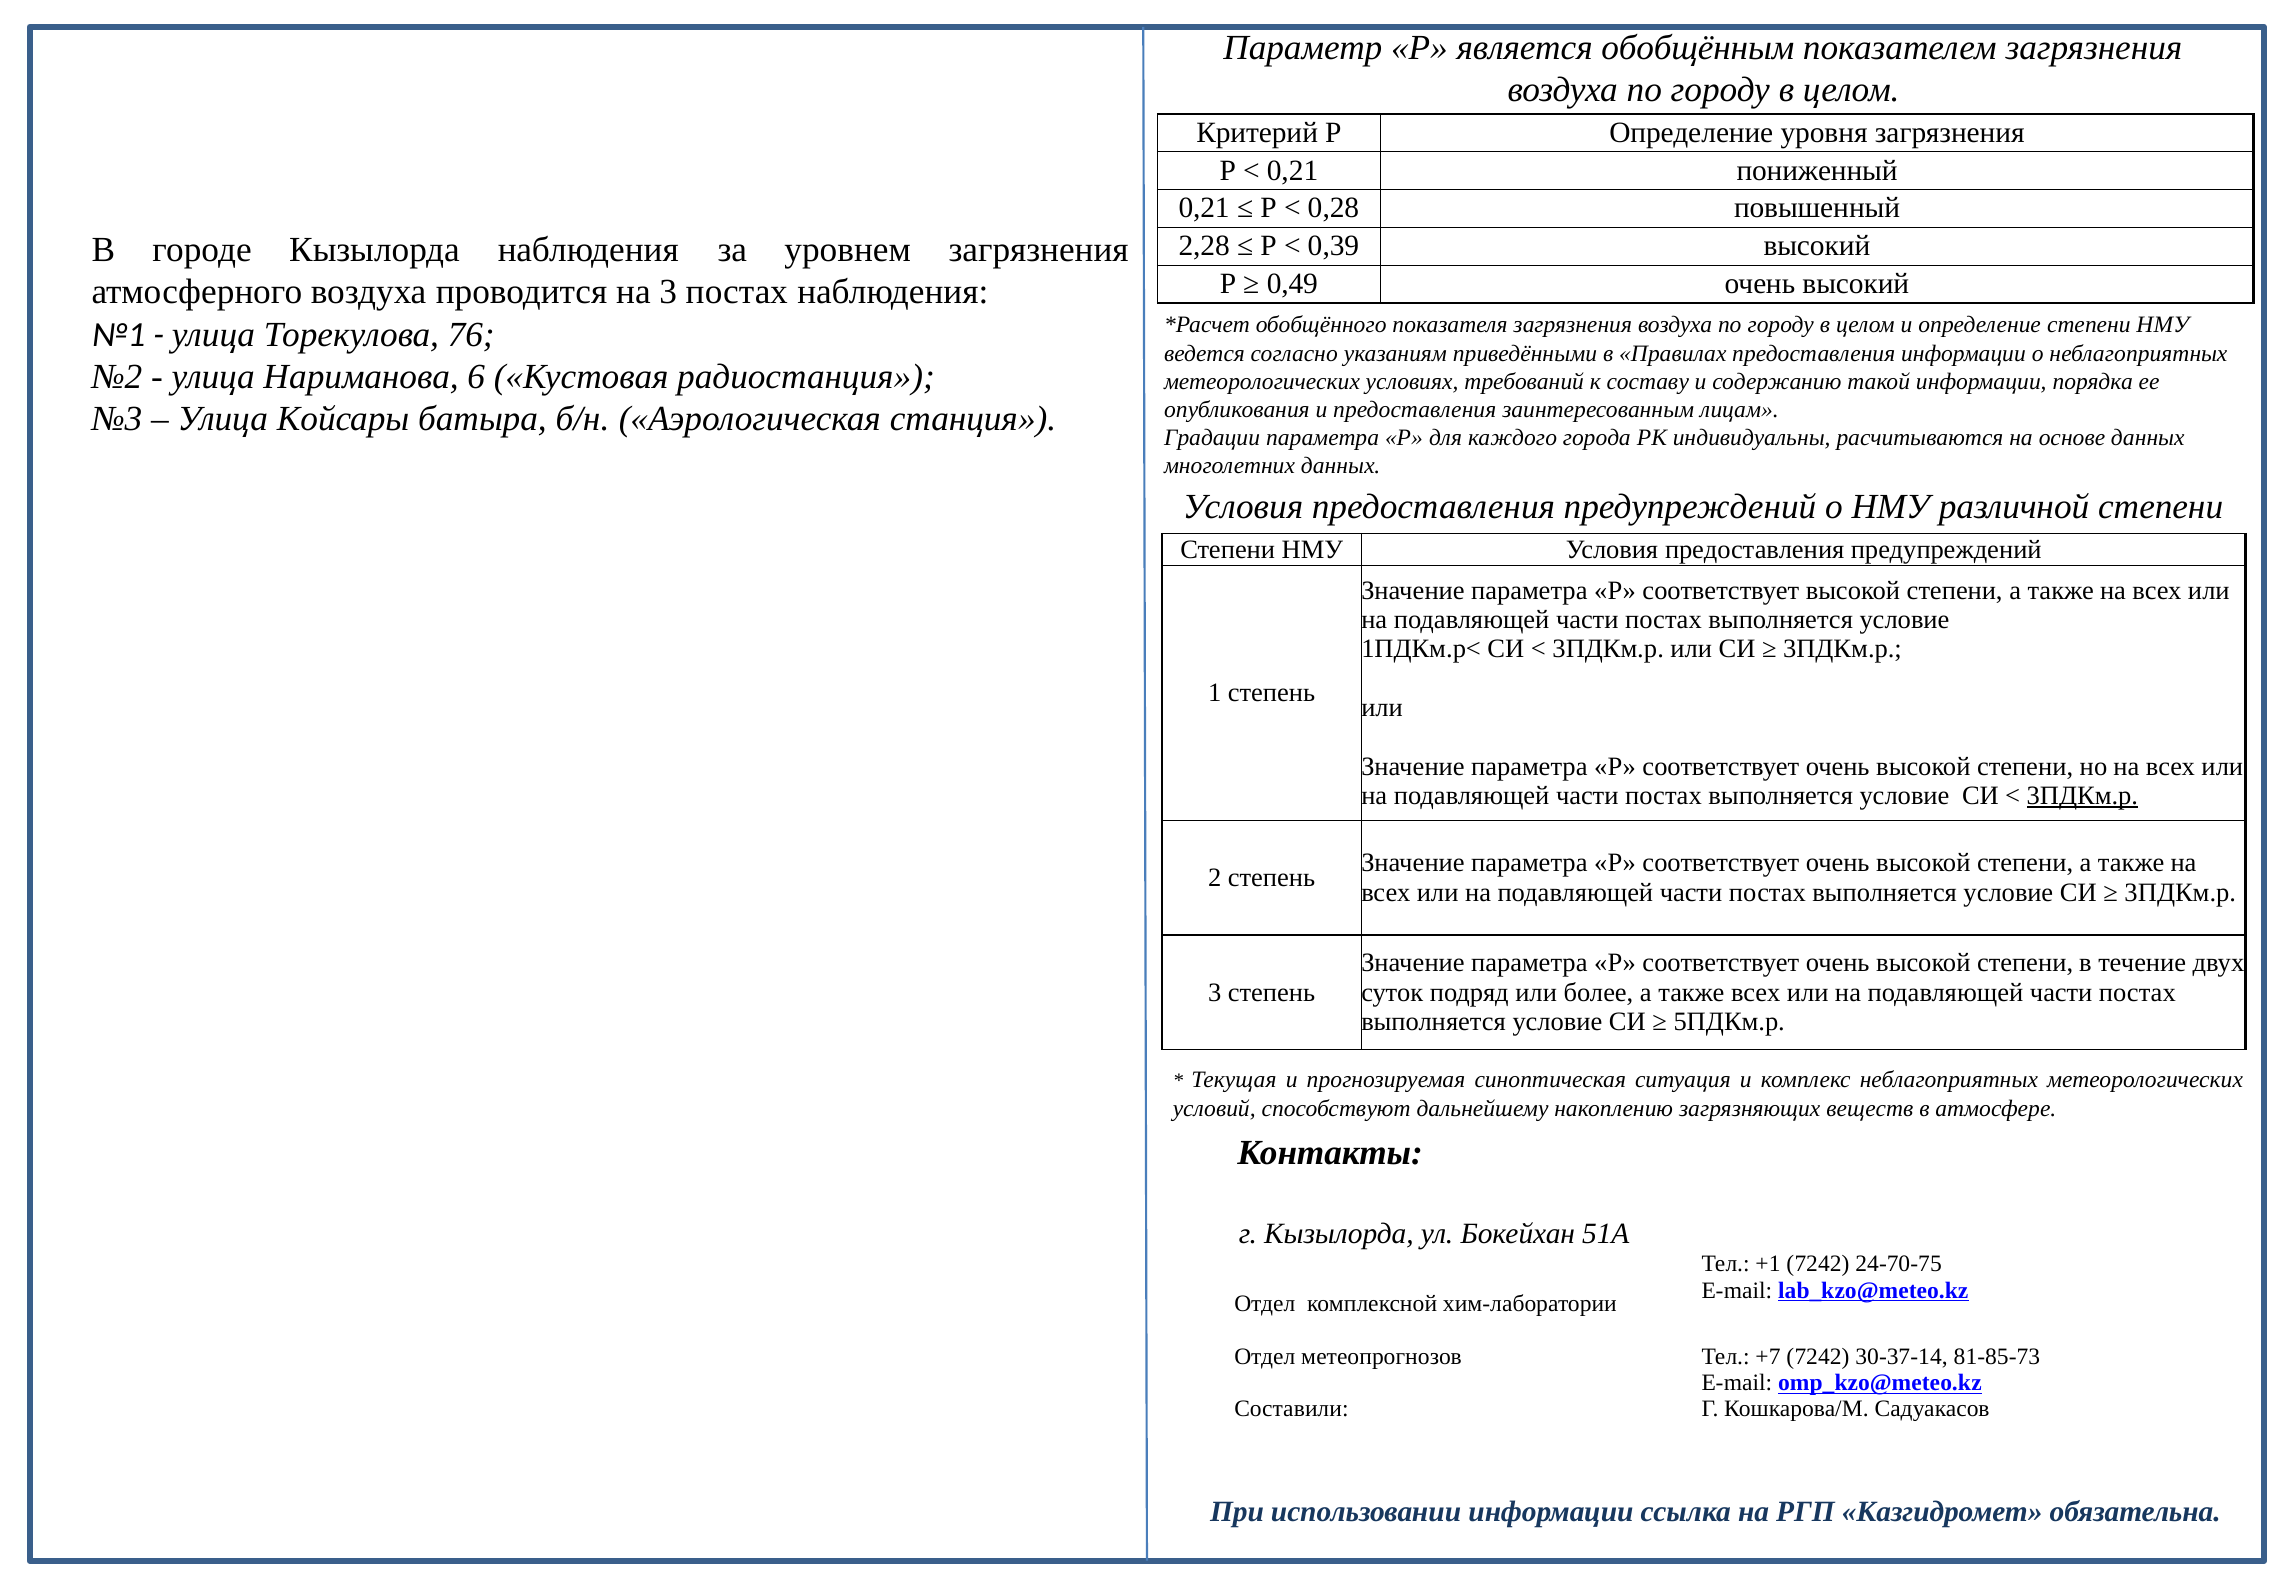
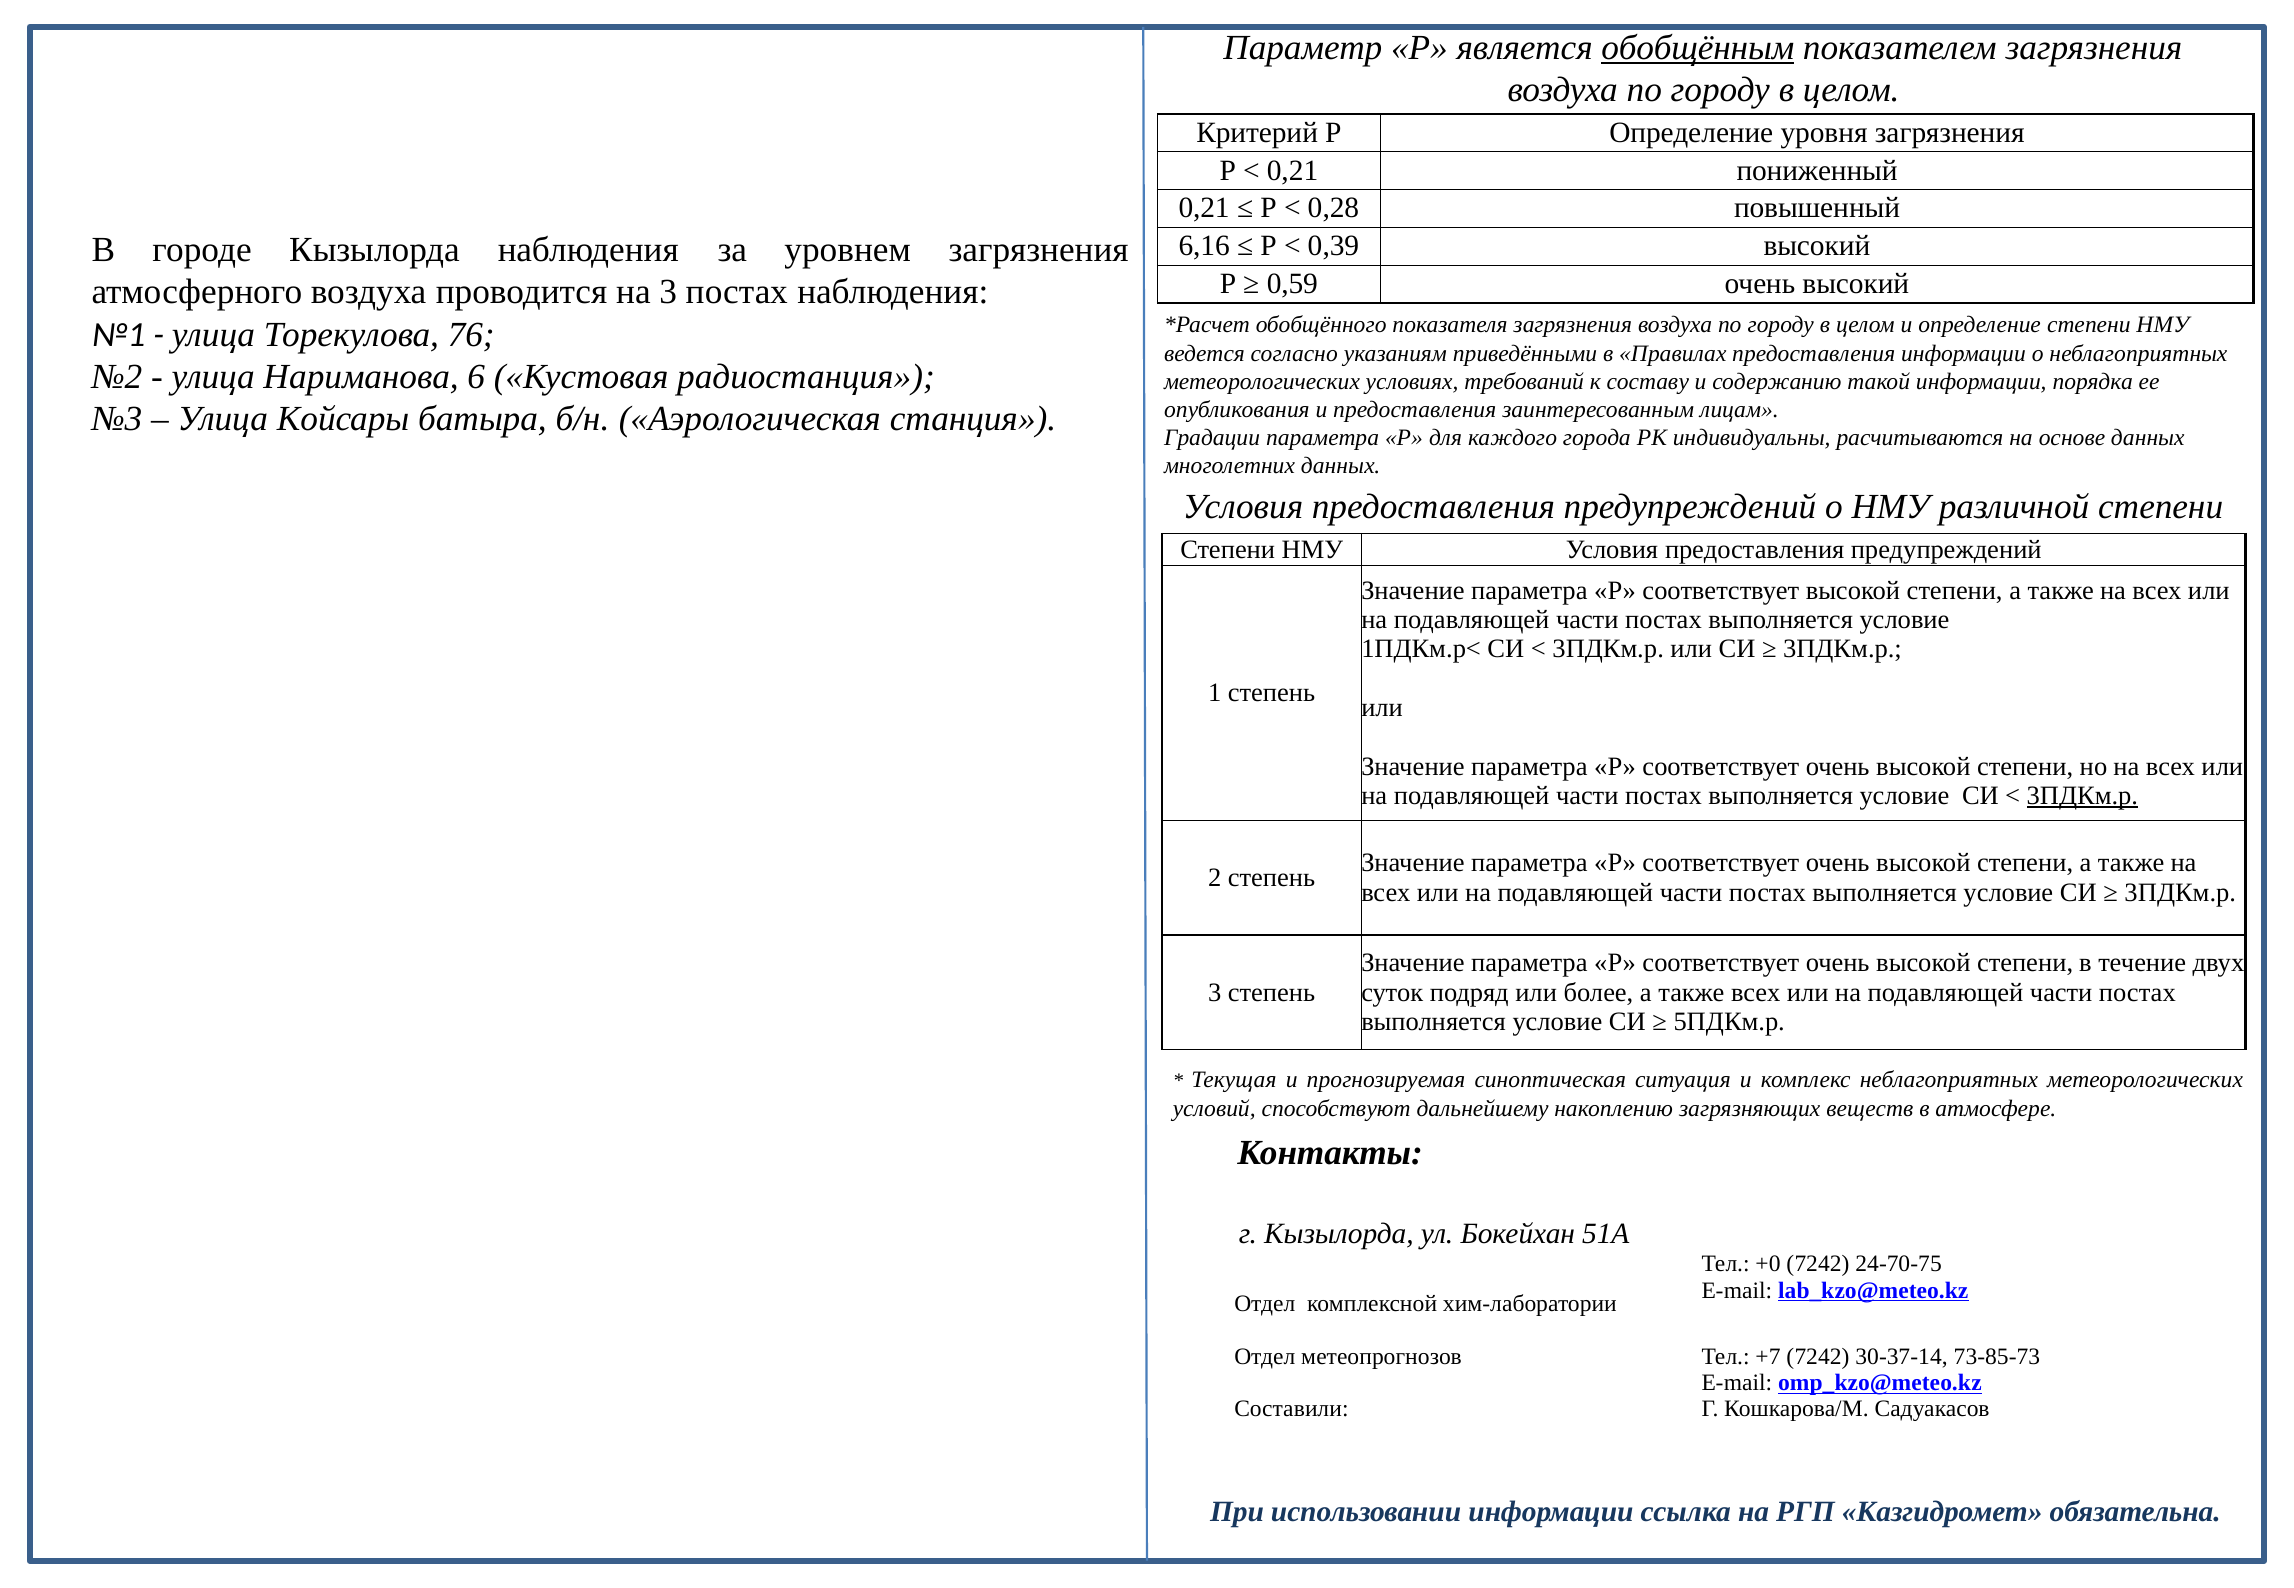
обобщённым underline: none -> present (1698, 48)
2,28: 2,28 -> 6,16 (1204, 246)
0,49: 0,49 -> 0,59 (1292, 284)
+1: +1 -> +0 (1768, 1264)
81-85-73: 81-85-73 -> 73-85-73 (1997, 1357)
